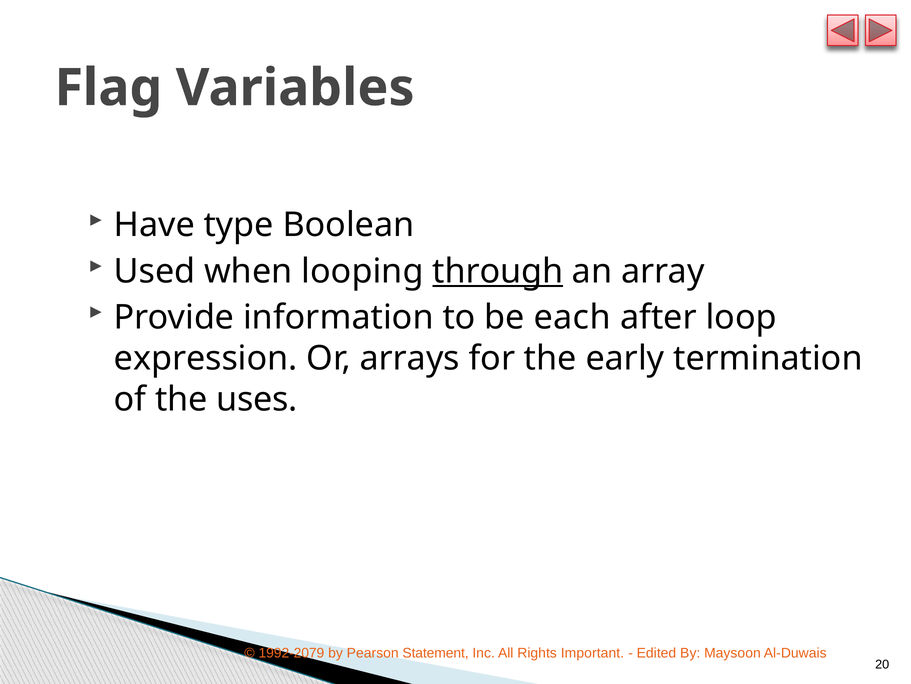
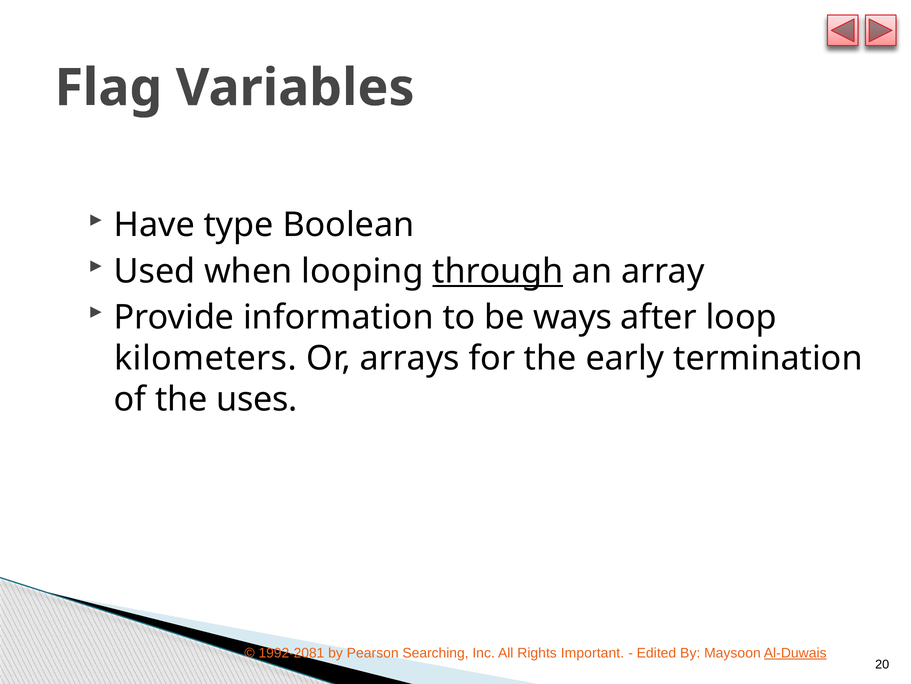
each: each -> ways (573, 317)
expression: expression -> kilometers (206, 358)
1992-2079: 1992-2079 -> 1992-2081 (291, 652)
Statement: Statement -> Searching (436, 652)
Al-Duwais underline: none -> present (795, 652)
